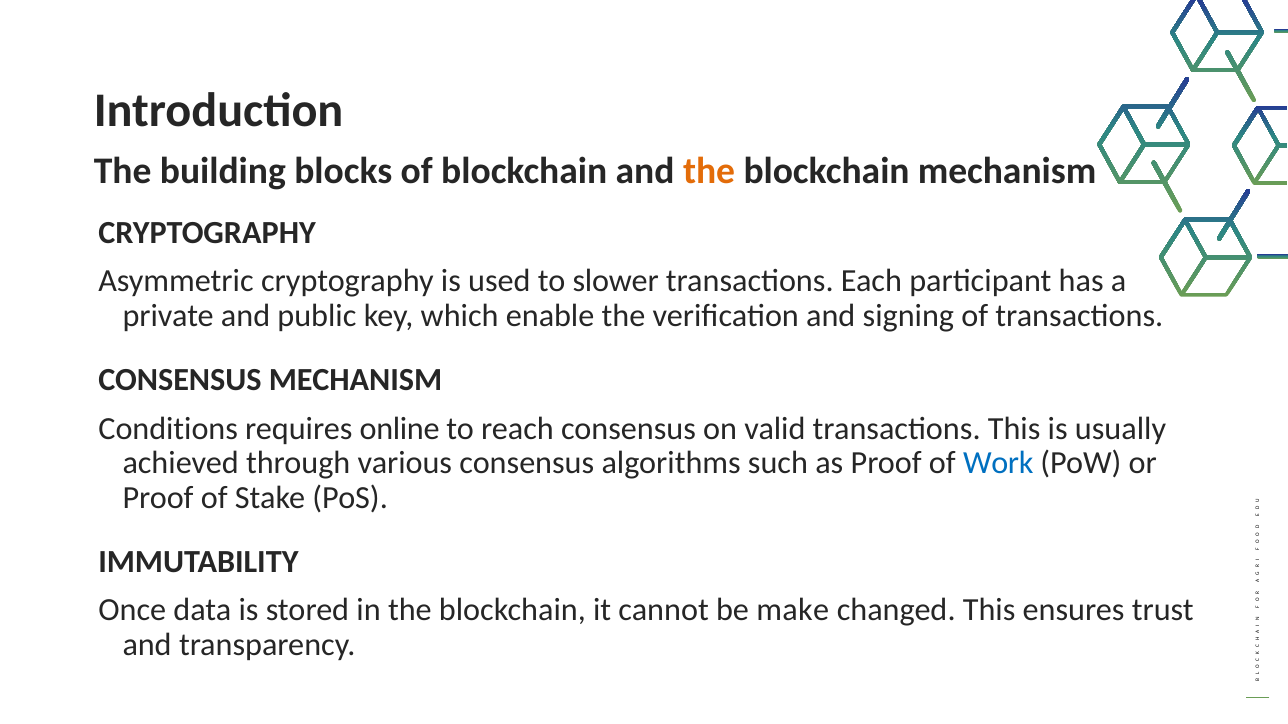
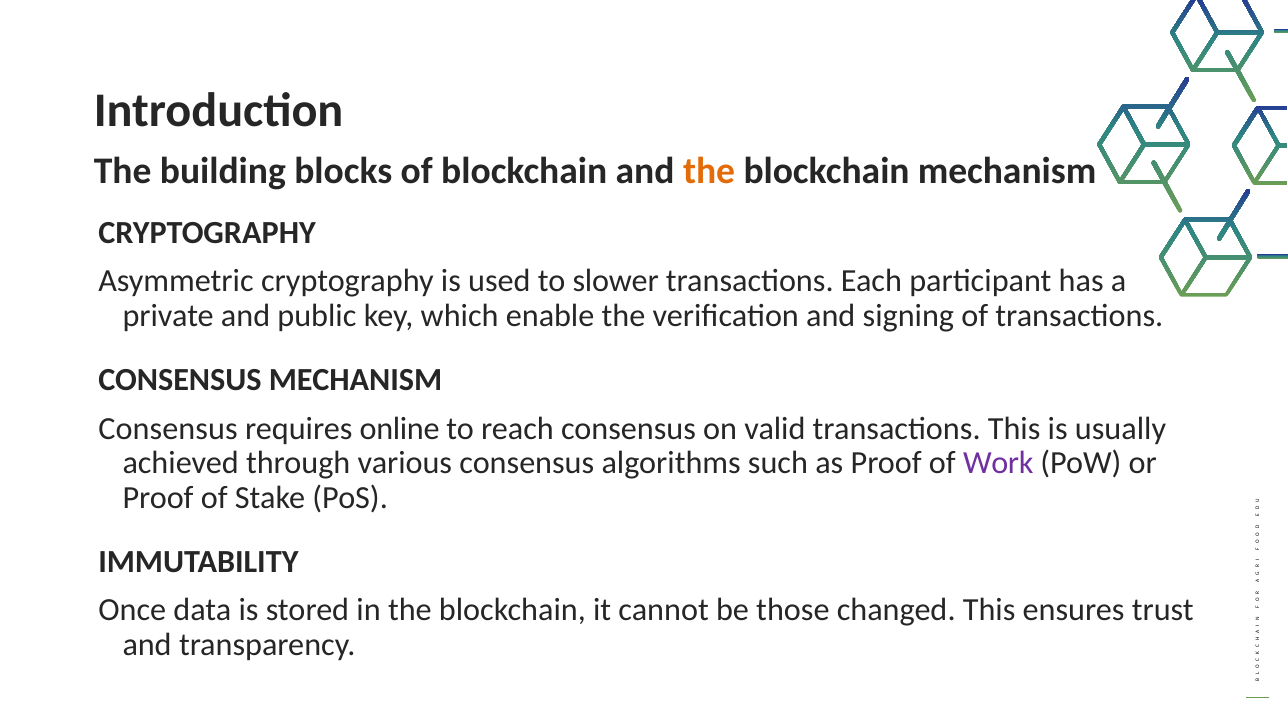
Conditions: Conditions -> Consensus (168, 429)
Work colour: blue -> purple (998, 464)
make: make -> those (793, 611)
